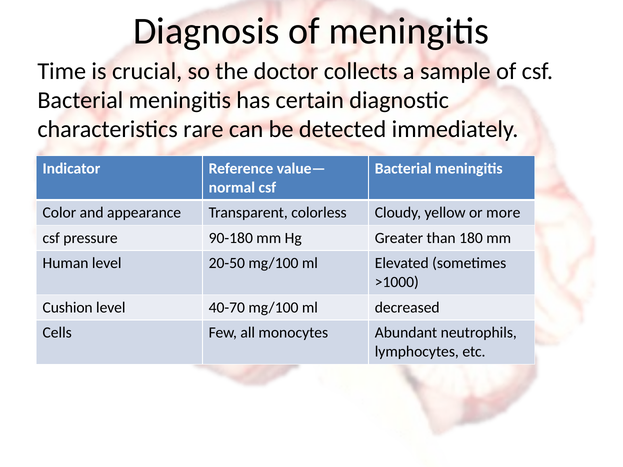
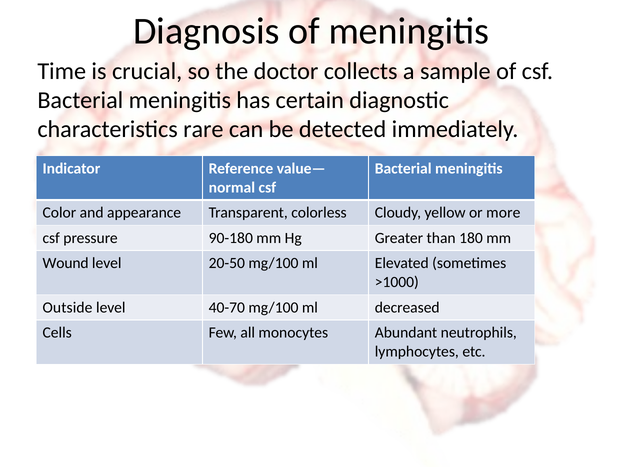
Human: Human -> Wound (66, 263)
Cushion: Cushion -> Outside (68, 308)
